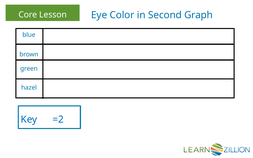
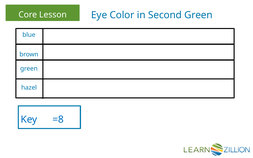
Second Graph: Graph -> Green (198, 15)
=2: =2 -> =8 (58, 119)
